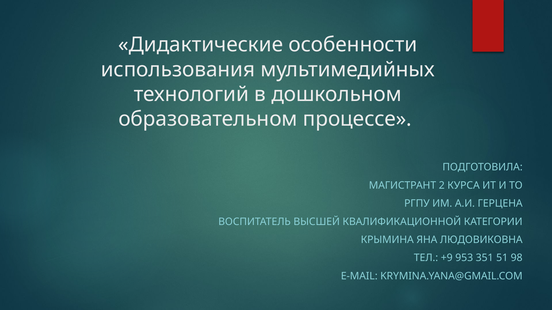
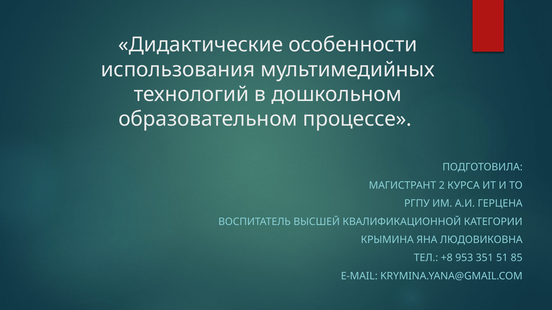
+9: +9 -> +8 (447, 258)
98: 98 -> 85 (517, 258)
